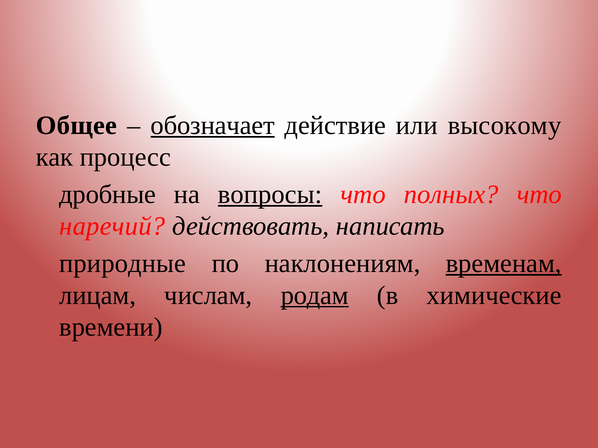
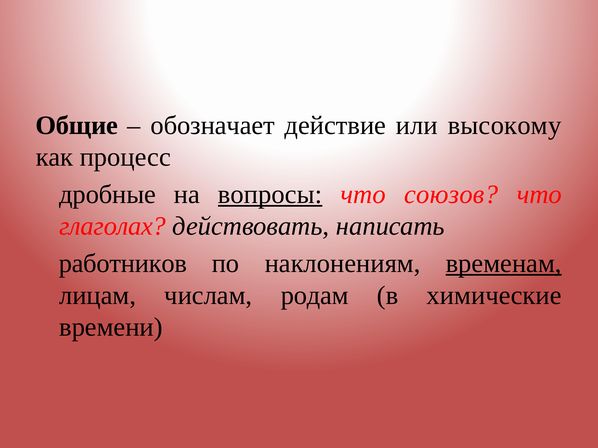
Общее: Общее -> Общие (77, 125)
обозначает underline: present -> none (213, 125)
полных: полных -> союзов (451, 195)
наречий: наречий -> глаголах (113, 226)
природные: природные -> работников (123, 264)
родам underline: present -> none (315, 296)
